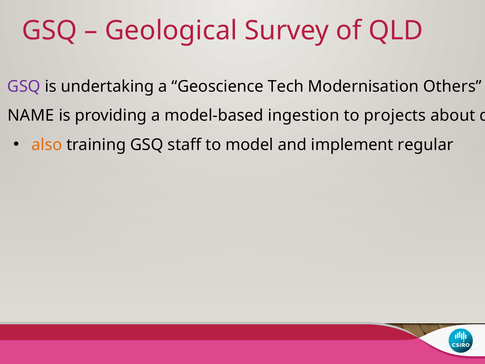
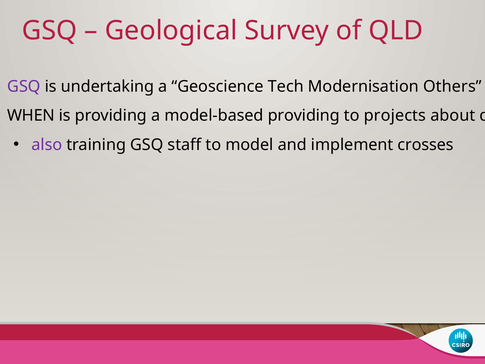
NAME: NAME -> WHEN (31, 115)
model-based ingestion: ingestion -> providing (304, 115)
also colour: orange -> purple (47, 145)
regular: regular -> crosses (426, 145)
